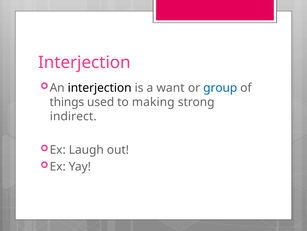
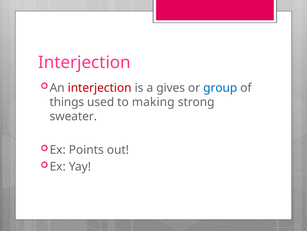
interjection colour: black -> red (100, 88)
want: want -> gives (171, 88)
indirect: indirect -> sweater (73, 116)
Laugh: Laugh -> Points (86, 150)
